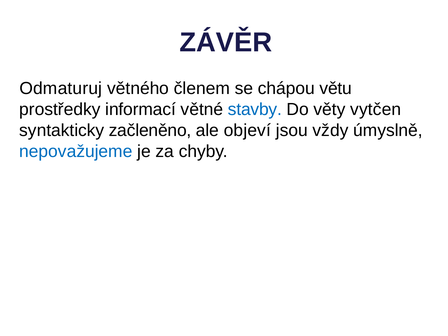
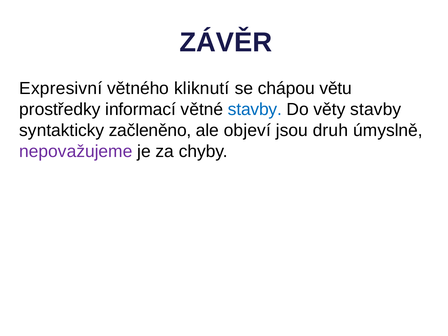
Odmaturuj: Odmaturuj -> Expresivní (61, 89)
členem: členem -> kliknutí (202, 89)
věty vytčen: vytčen -> stavby (376, 109)
vždy: vždy -> druh (330, 130)
nepovažujeme colour: blue -> purple (76, 151)
